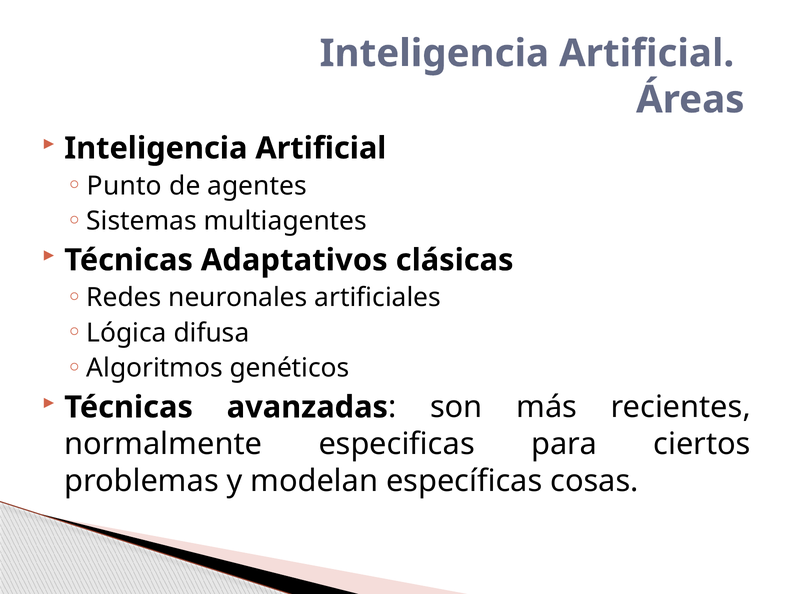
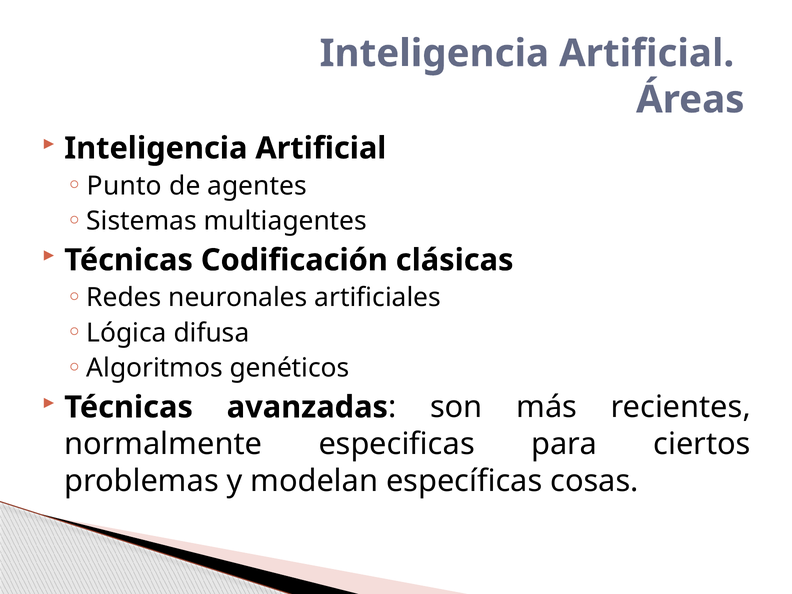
Adaptativos: Adaptativos -> Codificación (294, 260)
